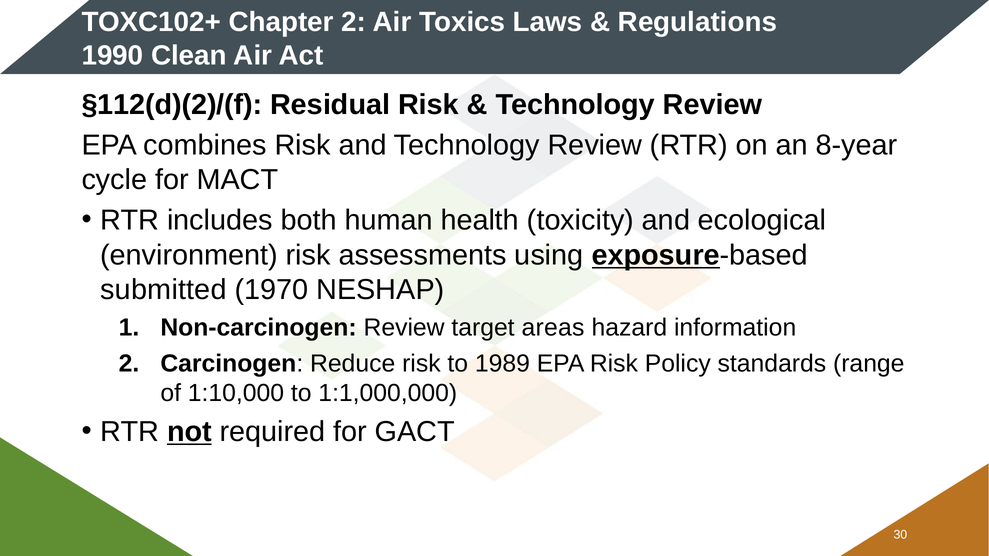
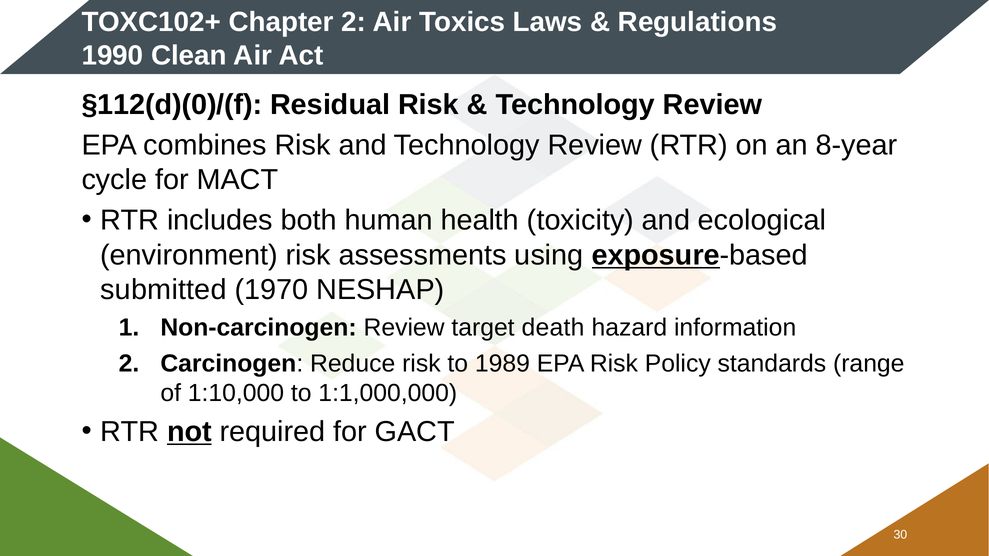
§112(d)(2)/(f: §112(d)(2)/(f -> §112(d)(0)/(f (172, 105)
areas: areas -> death (553, 328)
